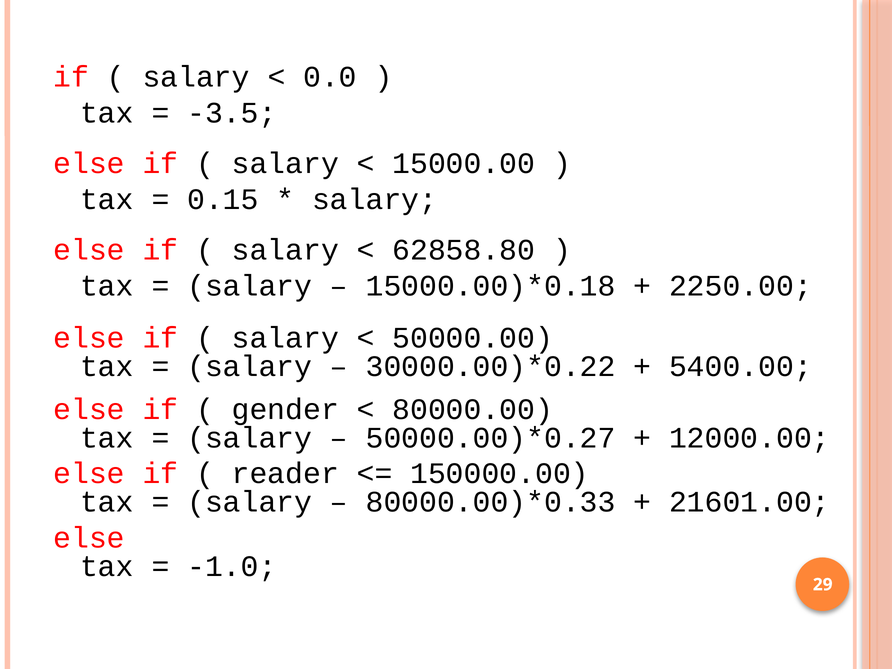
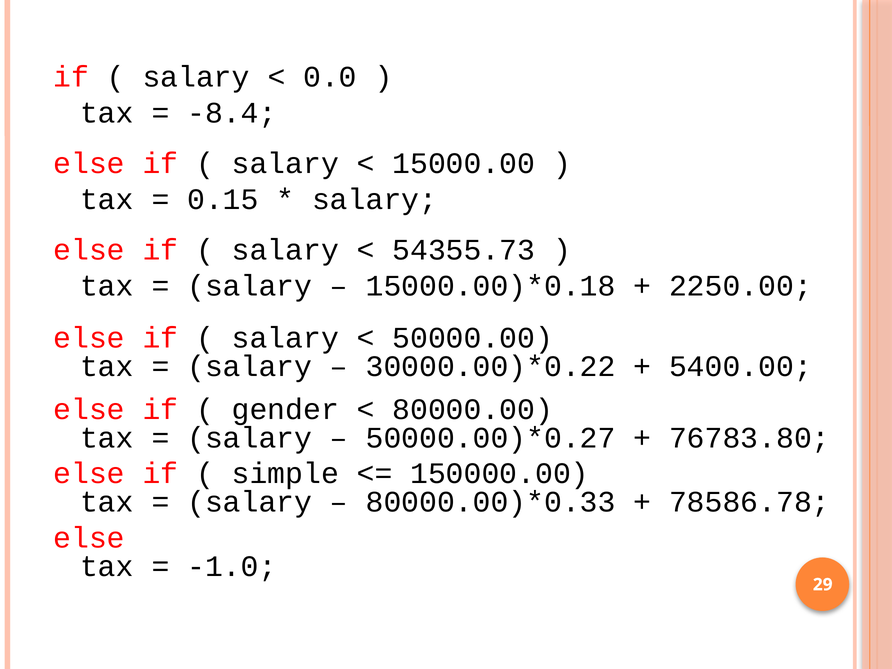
-3.5: -3.5 -> -8.4 (232, 113)
62858.80: 62858.80 -> 54355.73 (464, 250)
12000.00: 12000.00 -> 76783.80 (749, 438)
reader: reader -> simple (285, 474)
21601.00: 21601.00 -> 78586.78 (749, 502)
